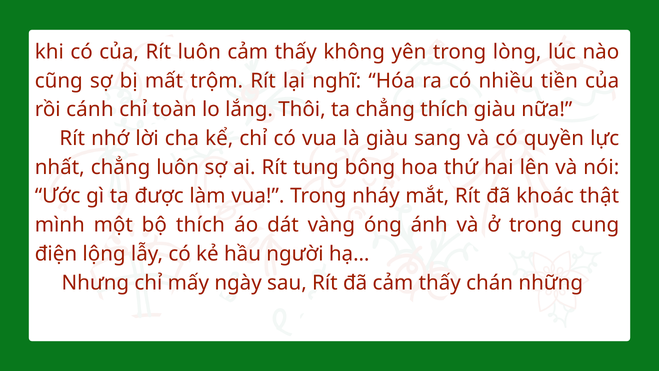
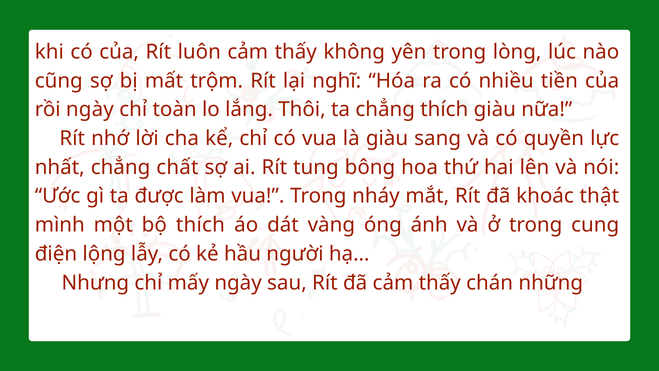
rồi cánh: cánh -> ngày (90, 110)
chẳng luôn: luôn -> chất (177, 167)
